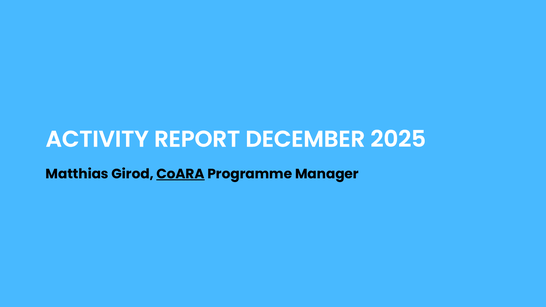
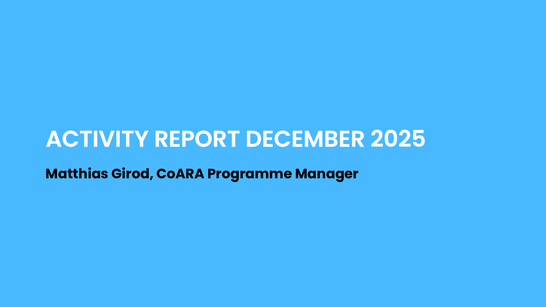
CoARA underline: present -> none (181, 174)
